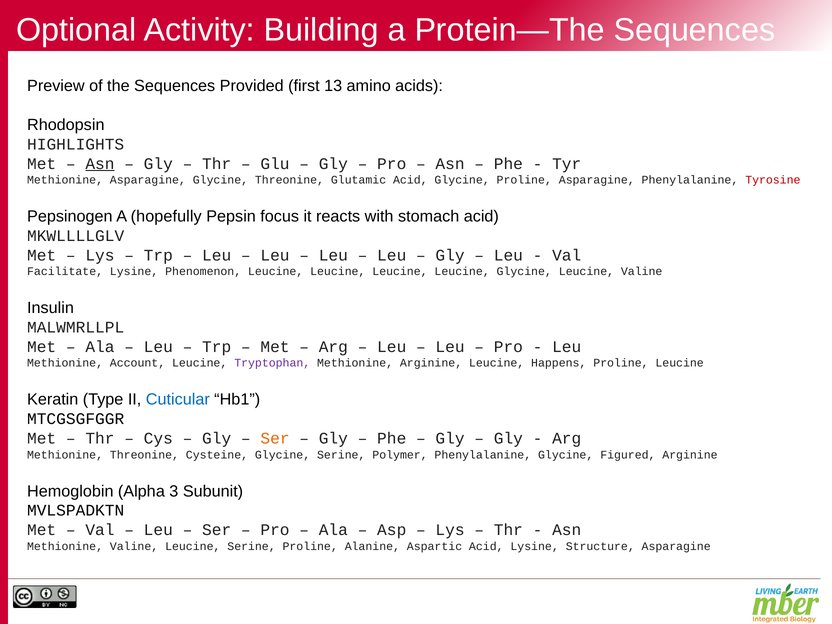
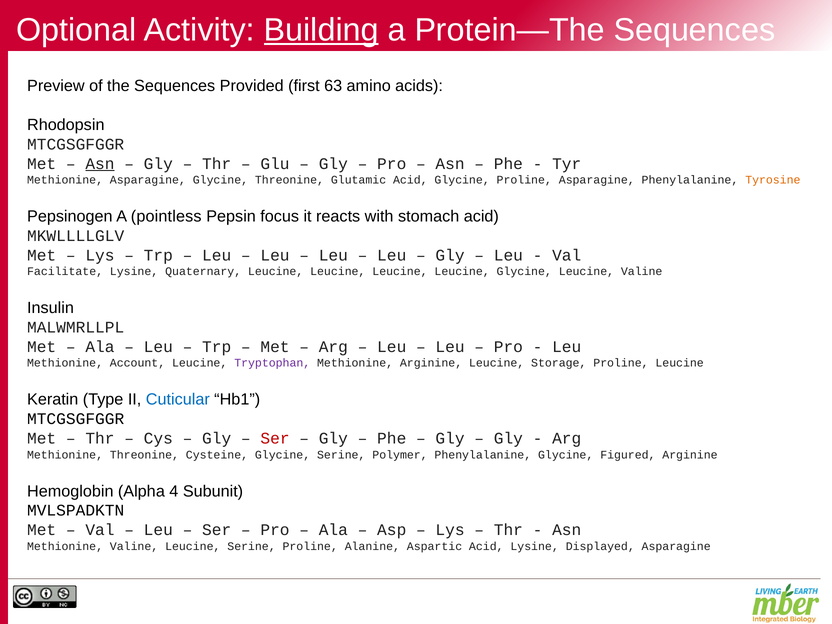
Building underline: none -> present (321, 30)
13: 13 -> 63 (333, 86)
HIGHLIGHTS: HIGHLIGHTS -> MTCGSGFGGR (76, 144)
Tyrosine colour: red -> orange (773, 180)
hopefully: hopefully -> pointless (166, 216)
Phenomenon: Phenomenon -> Quaternary (203, 272)
Happens: Happens -> Storage (559, 363)
Ser colour: orange -> red (275, 438)
3: 3 -> 4 (174, 491)
Structure: Structure -> Displayed (600, 546)
